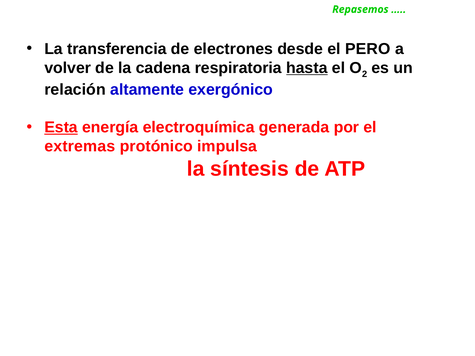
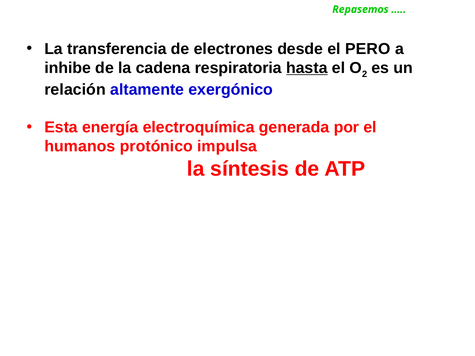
volver: volver -> inhibe (68, 68)
Esta underline: present -> none (61, 128)
extremas: extremas -> humanos (80, 147)
